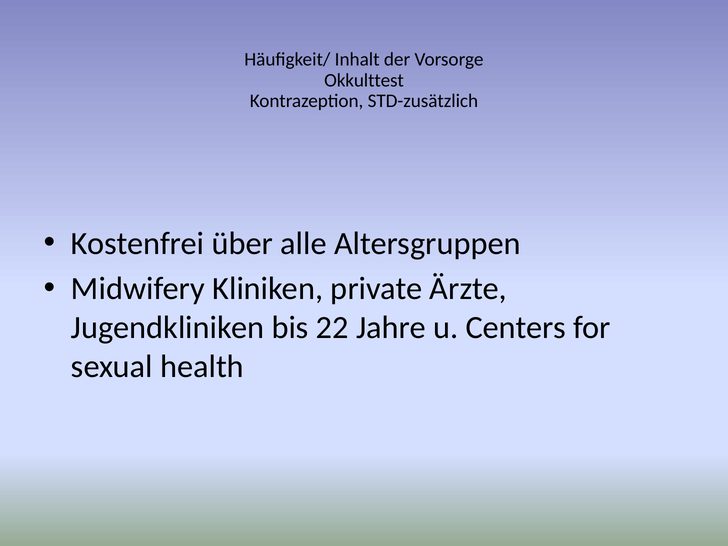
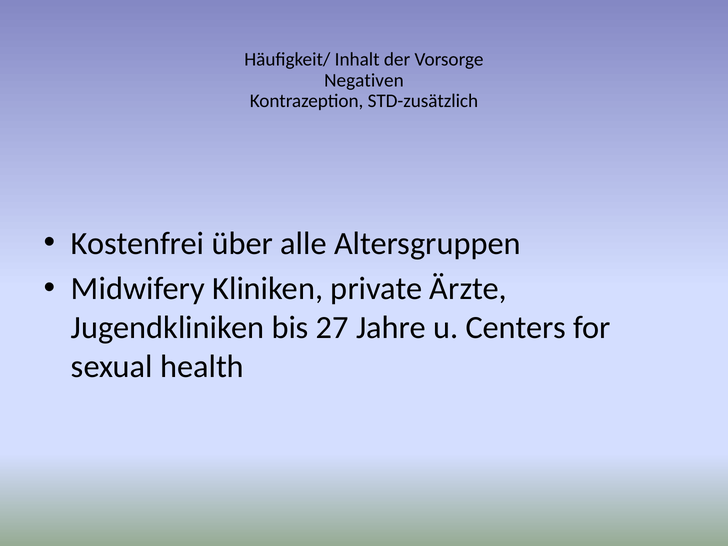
Okkulttest: Okkulttest -> Negativen (364, 80)
22: 22 -> 27 (332, 327)
